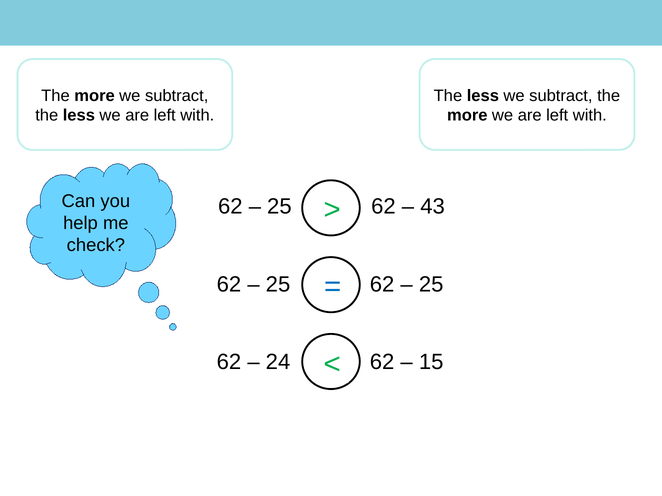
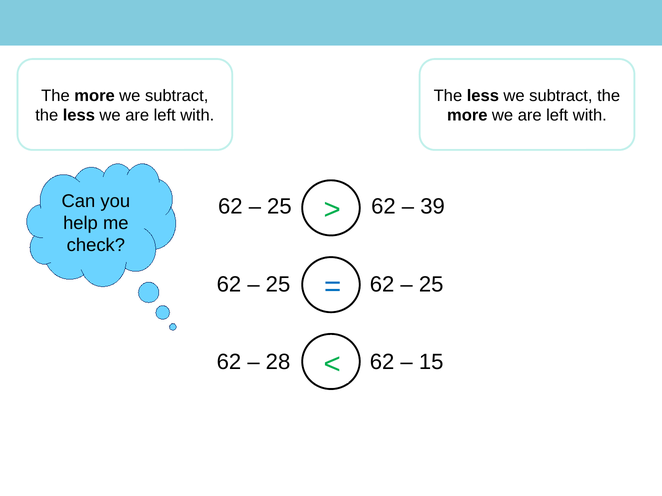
43: 43 -> 39 (433, 206)
24: 24 -> 28 (278, 362)
